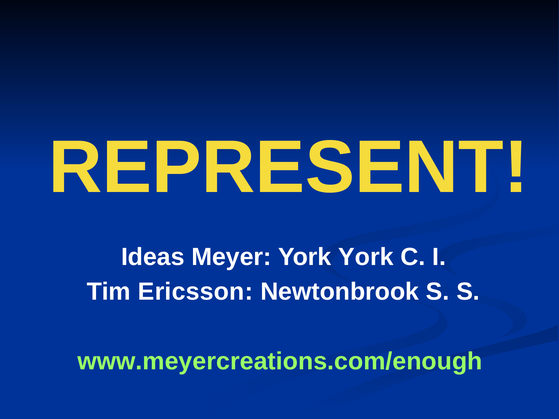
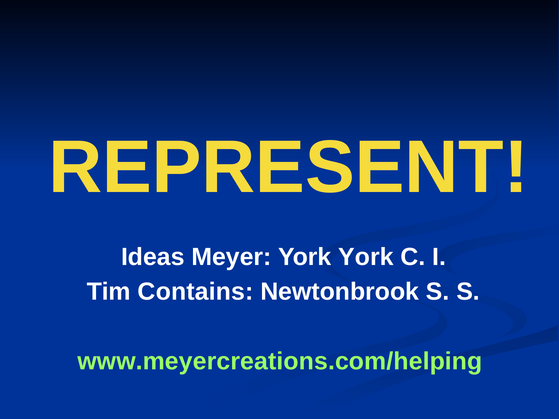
Ericsson: Ericsson -> Contains (195, 292)
www.meyercreations.com/enough: www.meyercreations.com/enough -> www.meyercreations.com/helping (280, 361)
